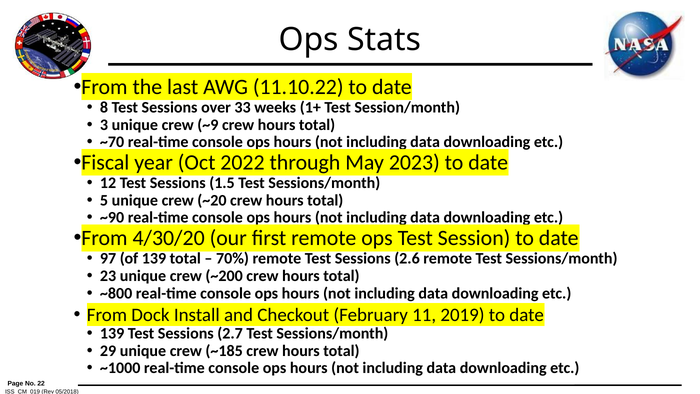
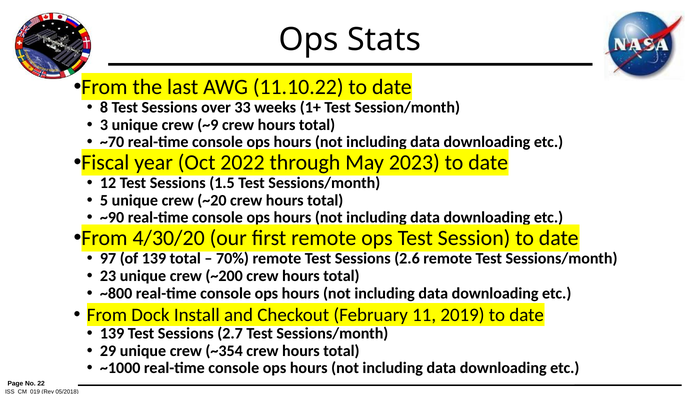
~185: ~185 -> ~354 (224, 351)
